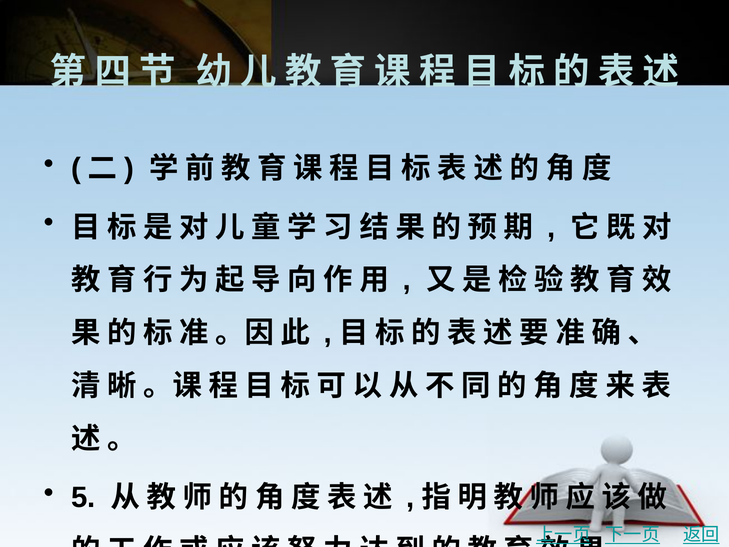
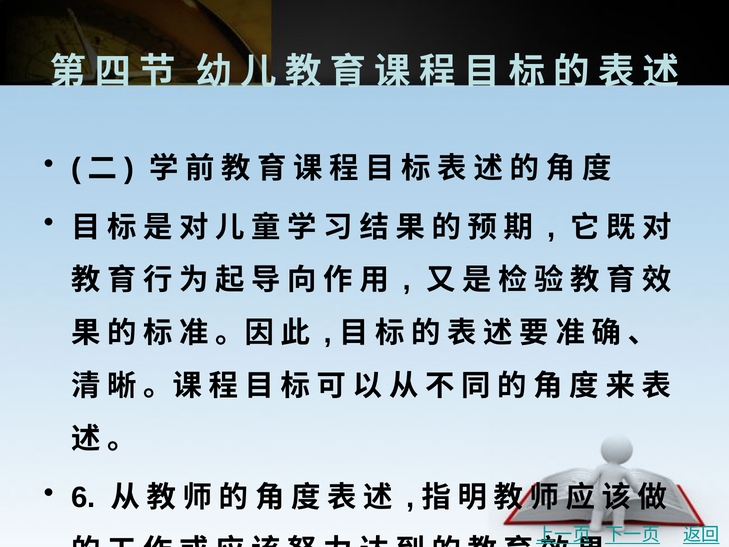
5: 5 -> 6 (83, 497)
